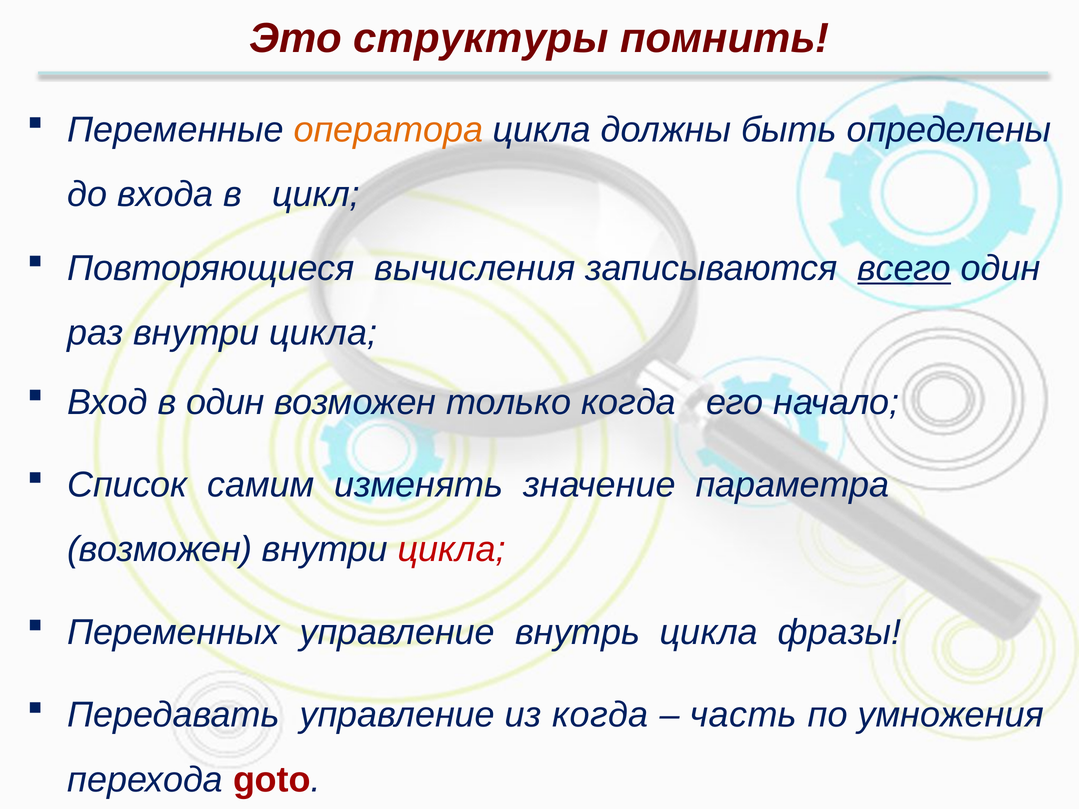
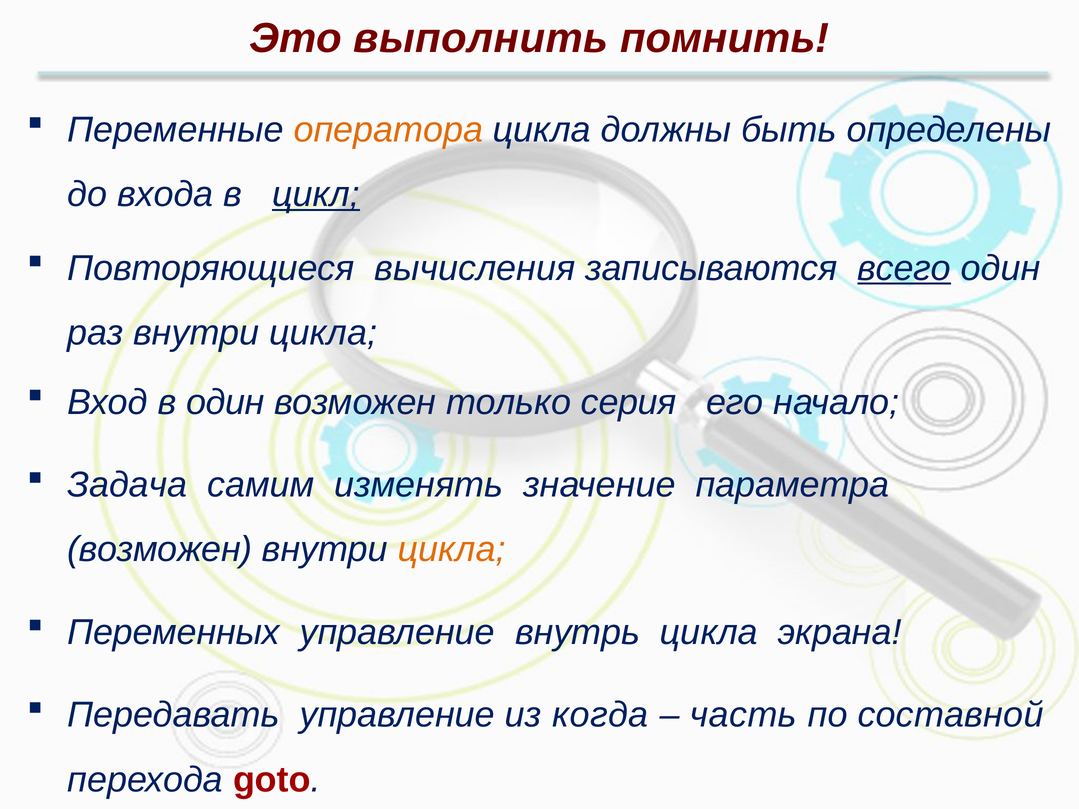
структуры: структуры -> выполнить (481, 39)
цикл underline: none -> present (316, 195)
только когда: когда -> серия (629, 402)
Список: Список -> Задача (127, 485)
цикла colour: red -> orange (452, 550)
фразы: фразы -> экрана (840, 632)
умножения: умножения -> составной (951, 715)
